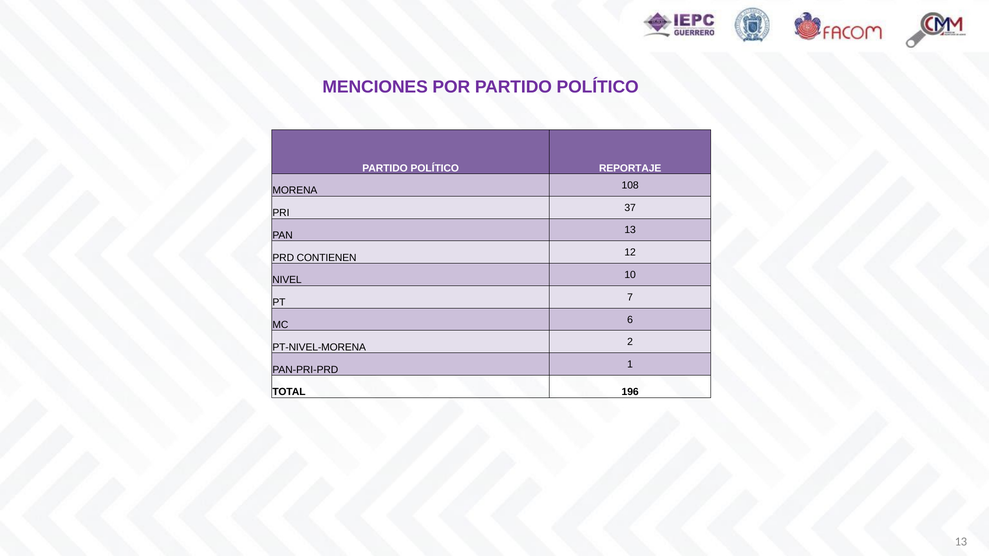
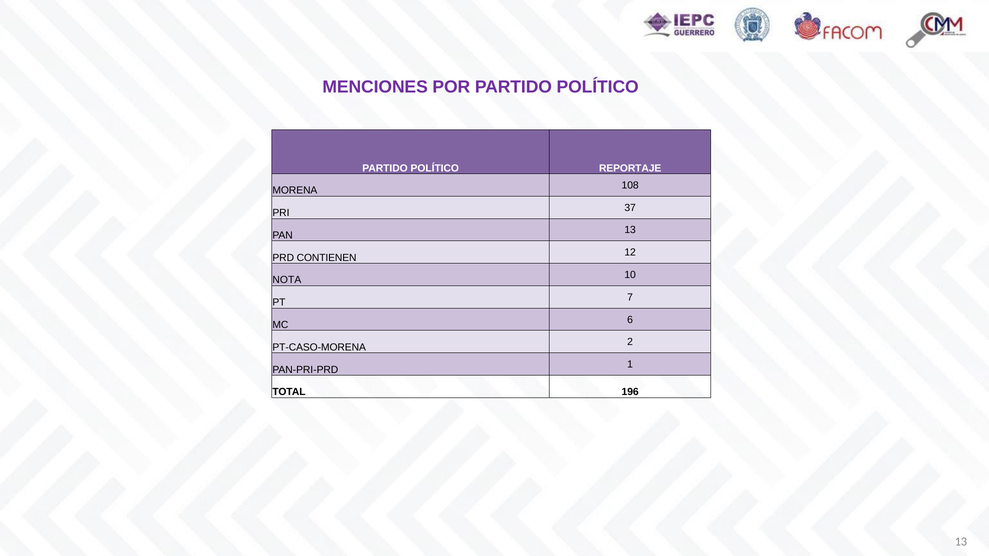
NIVEL: NIVEL -> NOTA (287, 280)
PT-NIVEL-MORENA: PT-NIVEL-MORENA -> PT-CASO-MORENA (319, 347)
